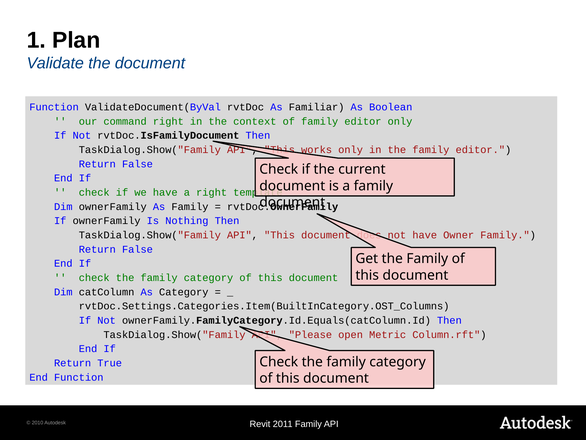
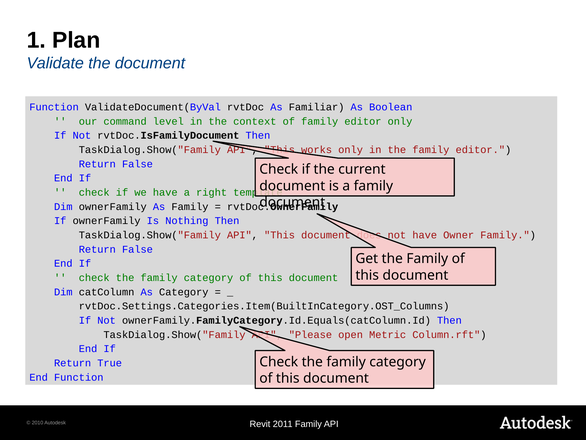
command right: right -> level (168, 121)
